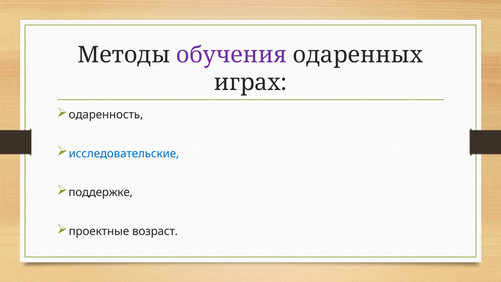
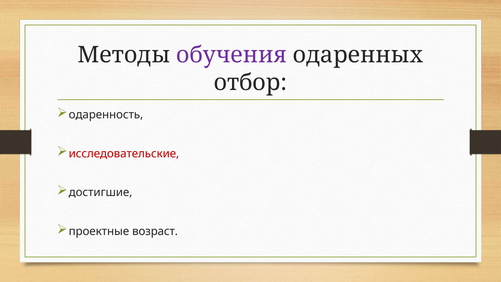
играх: играх -> отбор (250, 83)
исследовательские colour: blue -> red (124, 153)
поддержке: поддержке -> достигшие (101, 192)
